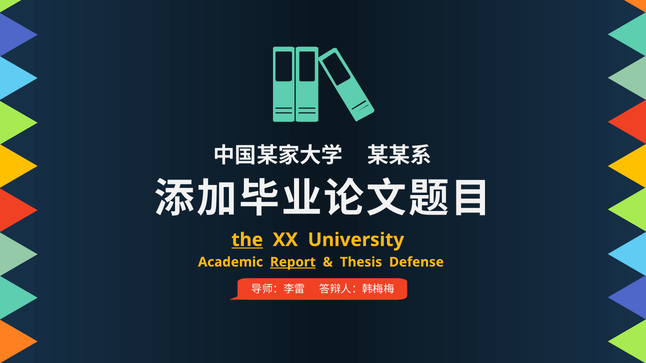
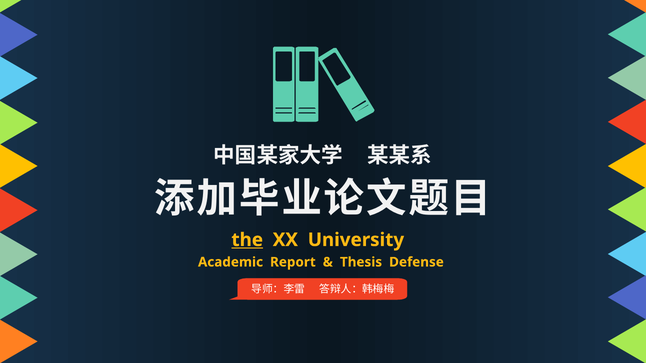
Report underline: present -> none (293, 262)
